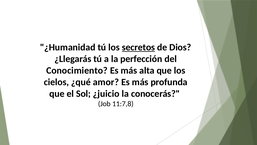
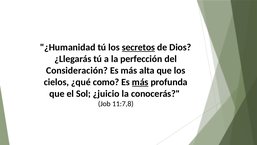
Conocimiento: Conocimiento -> Consideración (77, 70)
amor: amor -> como (106, 82)
más underline: none -> present (140, 82)
